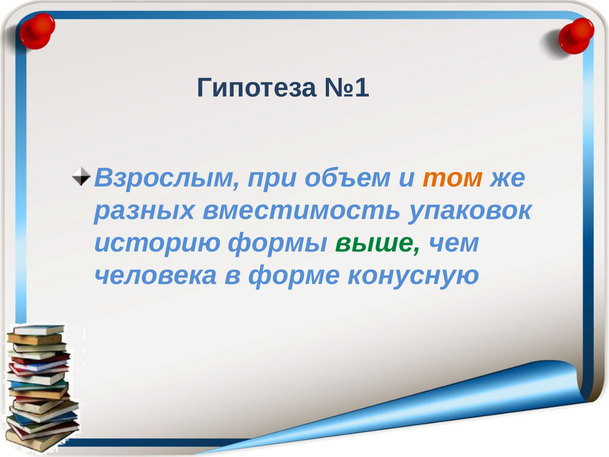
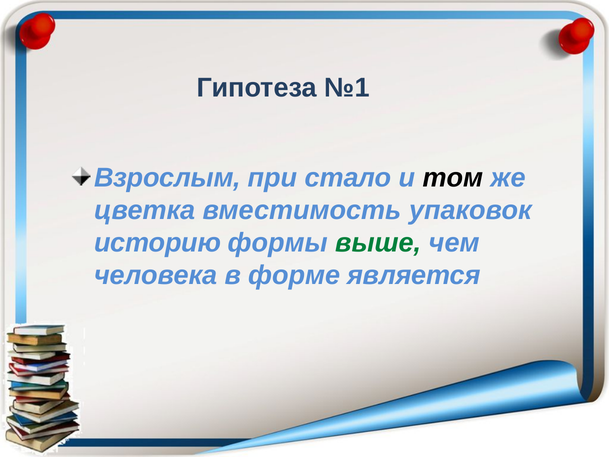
объем: объем -> стало (348, 178)
том colour: orange -> black (453, 178)
разных: разных -> цветка (145, 210)
конусную: конусную -> является (414, 275)
